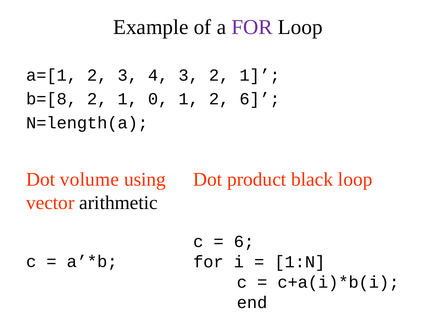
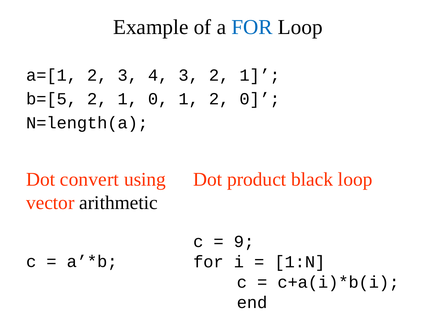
FOR colour: purple -> blue (252, 27)
b=[8: b=[8 -> b=[5 (52, 99)
2 6: 6 -> 0 (260, 99)
volume: volume -> convert (89, 179)
6: 6 -> 9 (244, 242)
